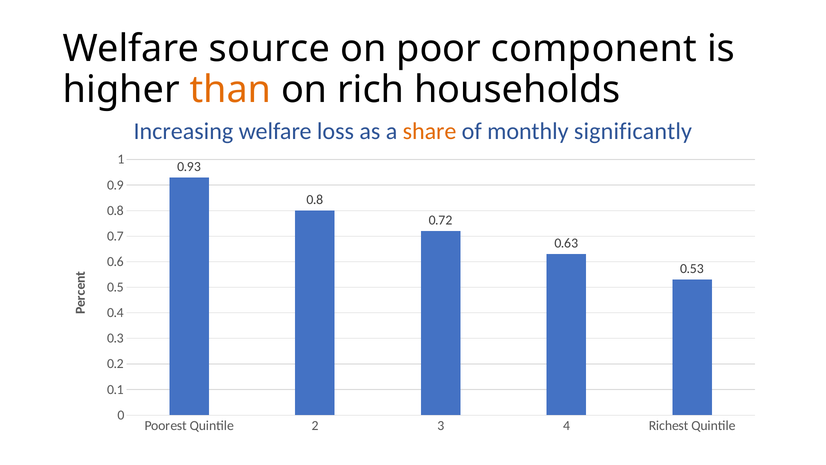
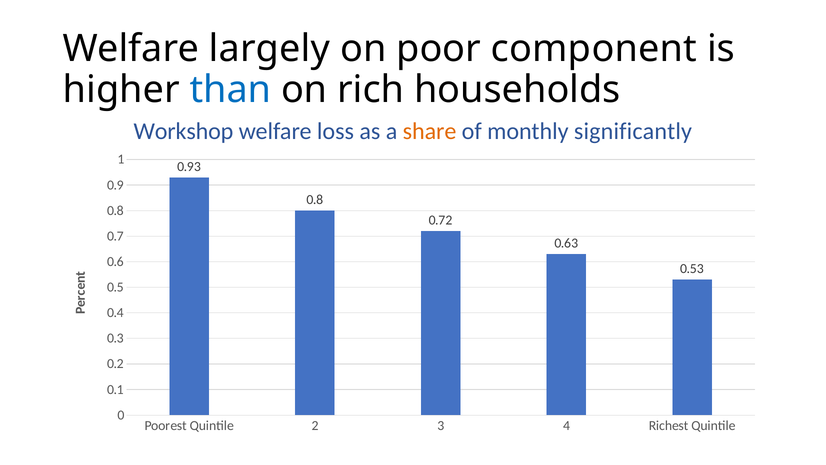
source: source -> largely (270, 49)
than colour: orange -> blue (230, 90)
Increasing: Increasing -> Workshop (183, 131)
